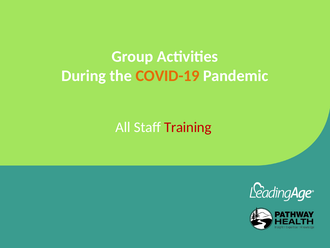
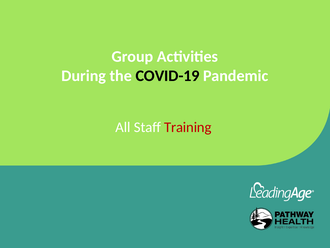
COVID-19 colour: orange -> black (168, 76)
